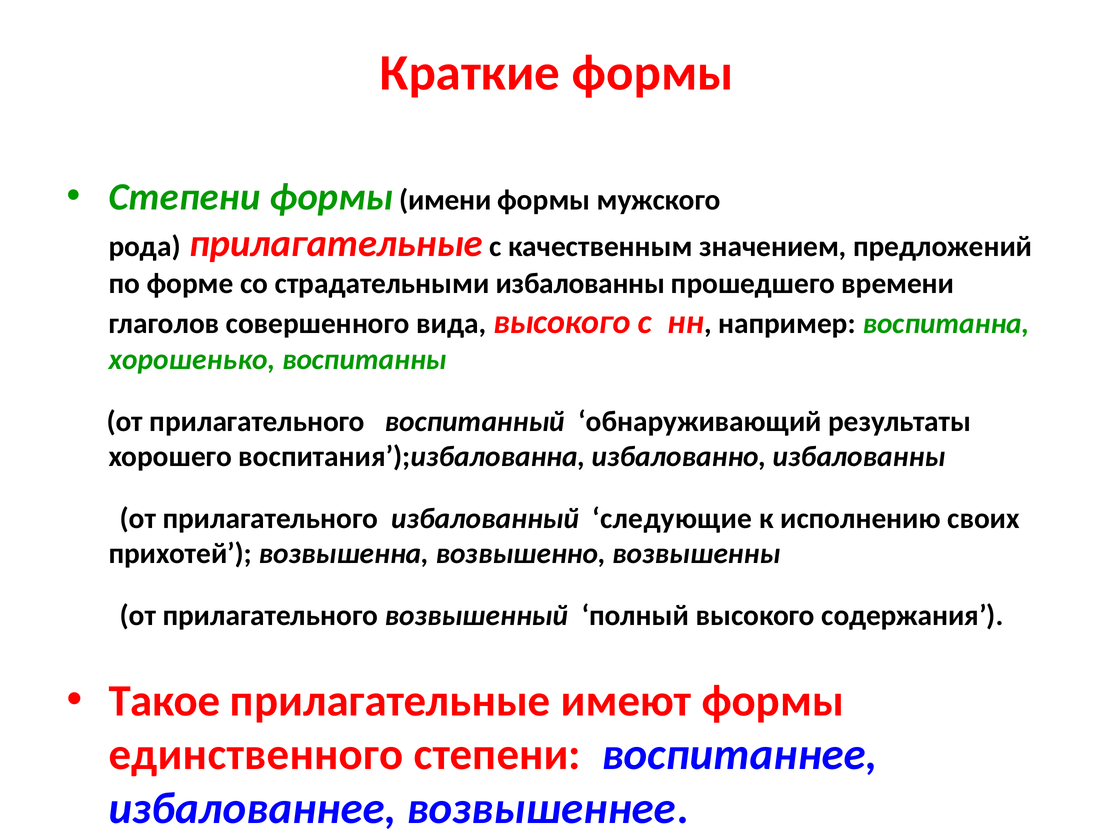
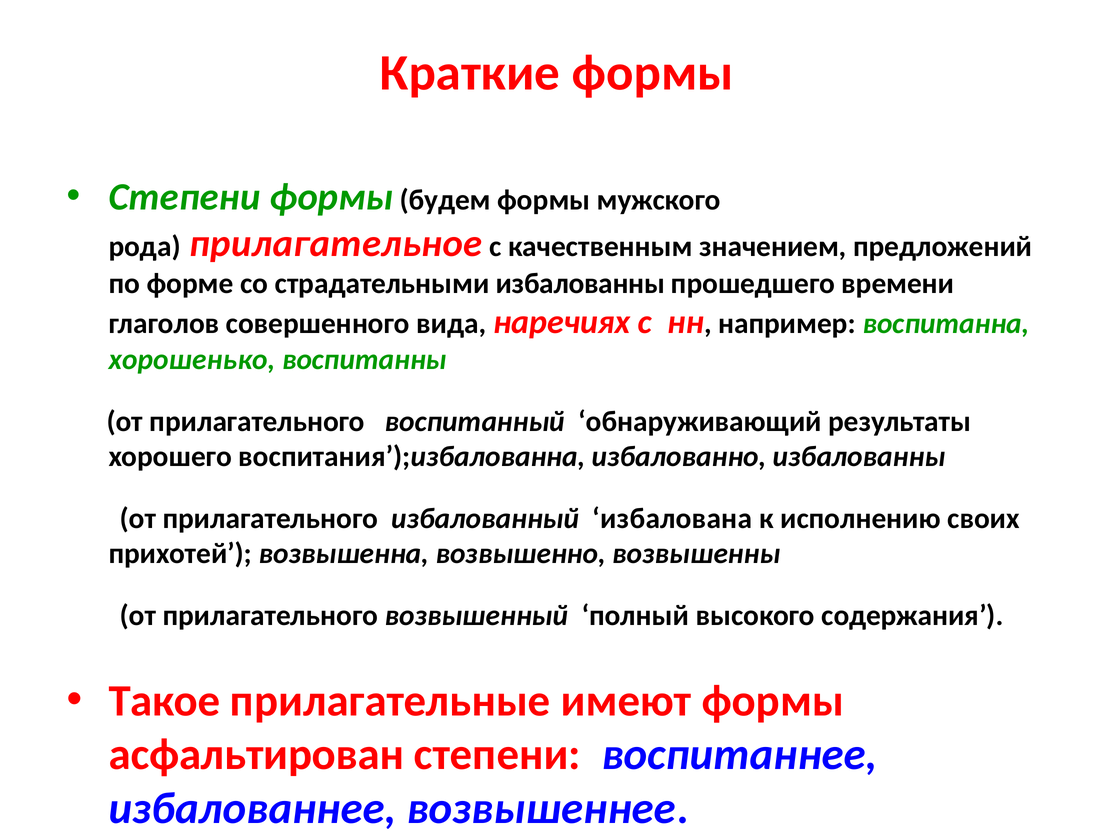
имени: имени -> будем (445, 200)
рода прилагательные: прилагательные -> прилагательное (336, 244)
вида высокого: высокого -> наречиях (562, 322)
следующие: следующие -> избалована (672, 519)
единственного: единственного -> асфальтирован (256, 755)
